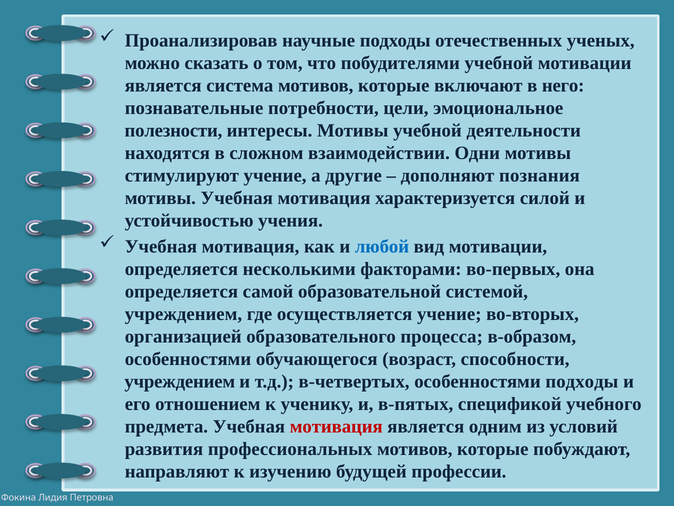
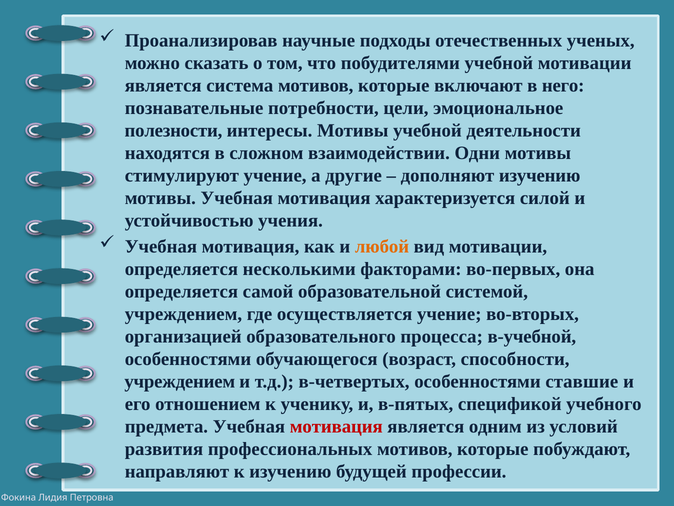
дополняют познания: познания -> изучению (540, 175)
любой colour: blue -> orange (382, 246)
в-образом: в-образом -> в-учебной (532, 336)
особенностями подходы: подходы -> ставшие (582, 381)
